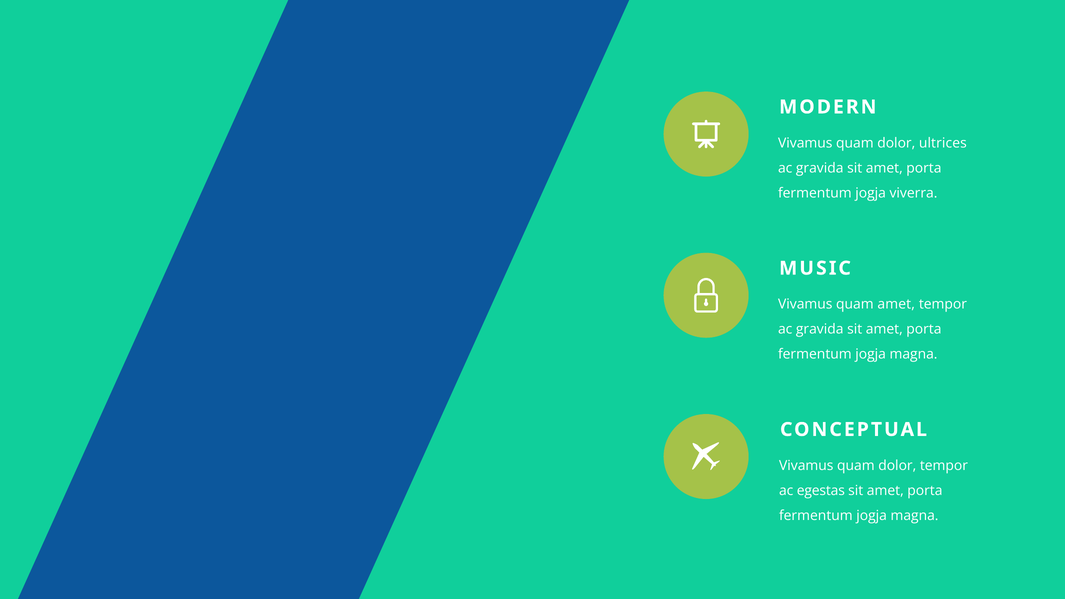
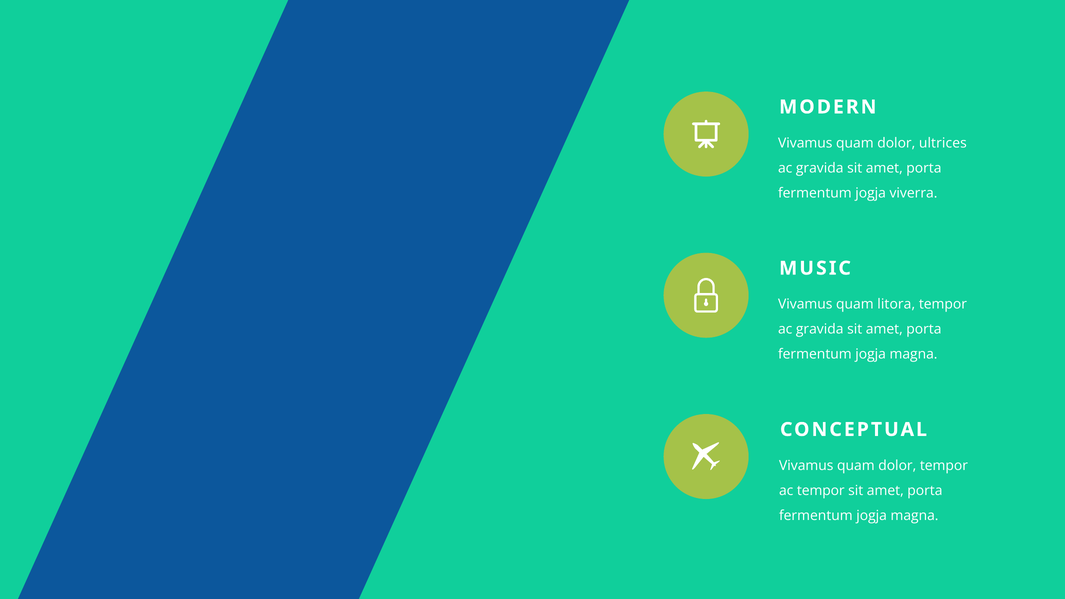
quam amet: amet -> litora (896, 304)
ac egestas: egestas -> tempor (821, 491)
